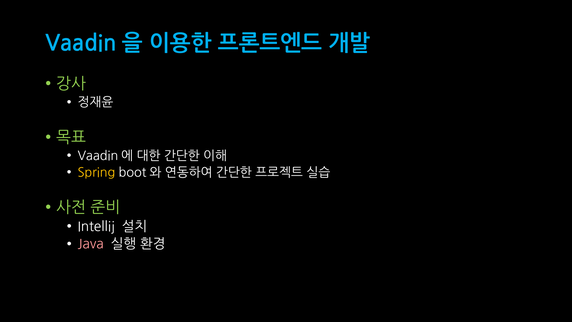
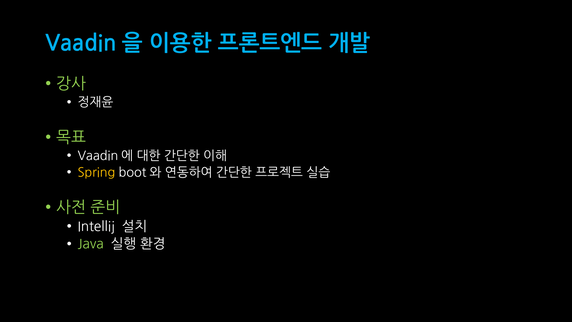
Java colour: pink -> light green (91, 244)
